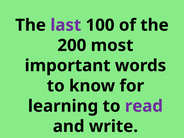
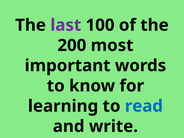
read colour: purple -> blue (144, 106)
